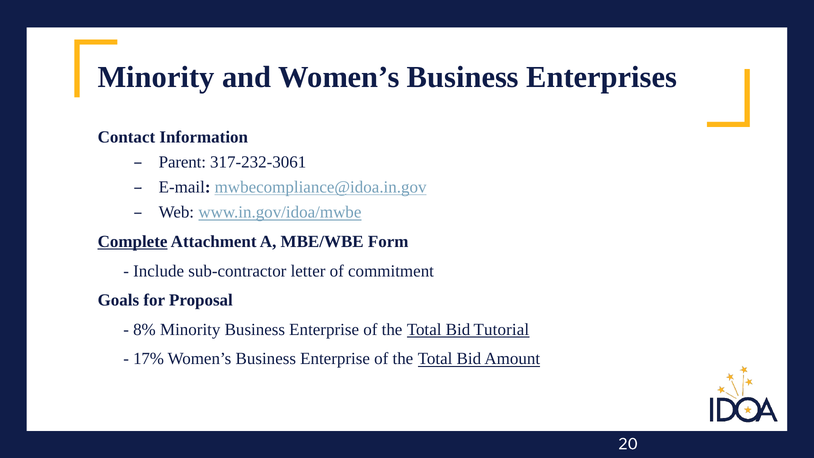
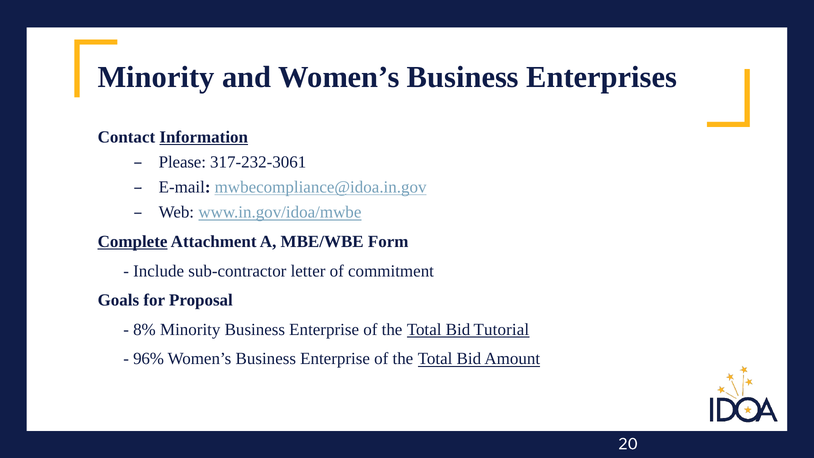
Information underline: none -> present (204, 137)
Parent: Parent -> Please (182, 162)
17%: 17% -> 96% (149, 359)
